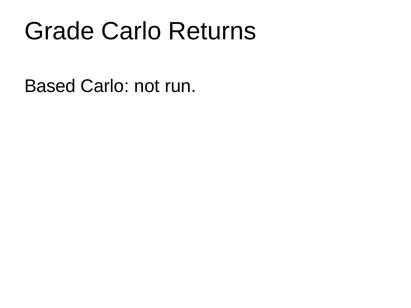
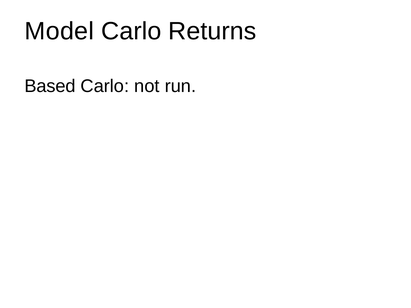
Grade: Grade -> Model (59, 31)
